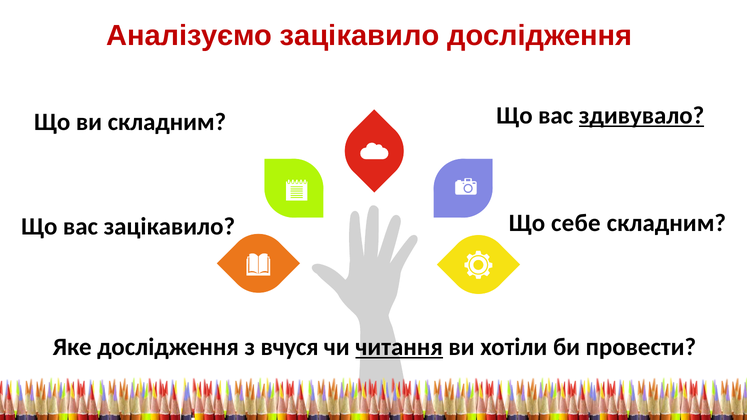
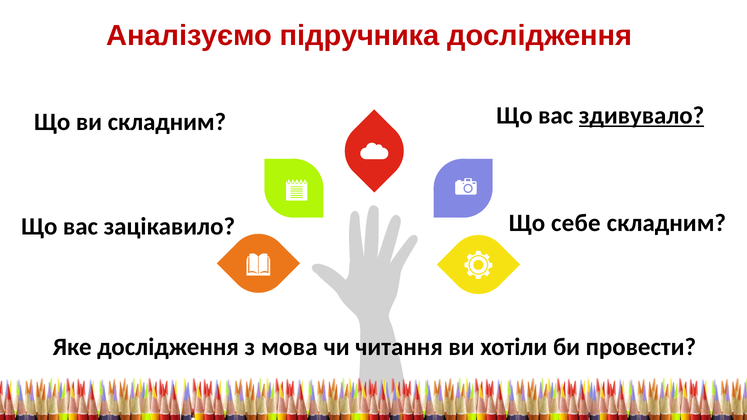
Аналізуємо зацікавило: зацікавило -> підручника (360, 36)
вчуся: вчуся -> мова (289, 347)
читання underline: present -> none (399, 347)
